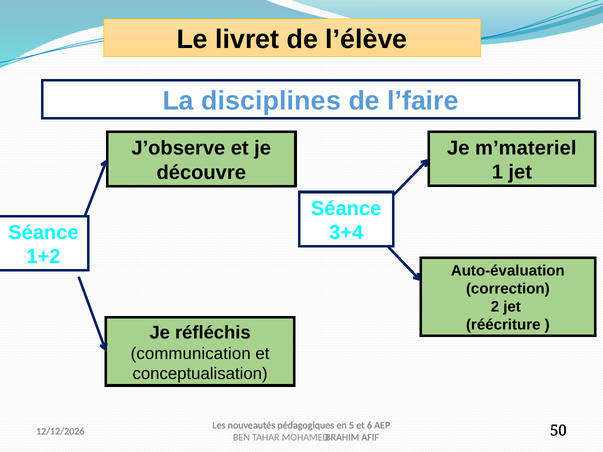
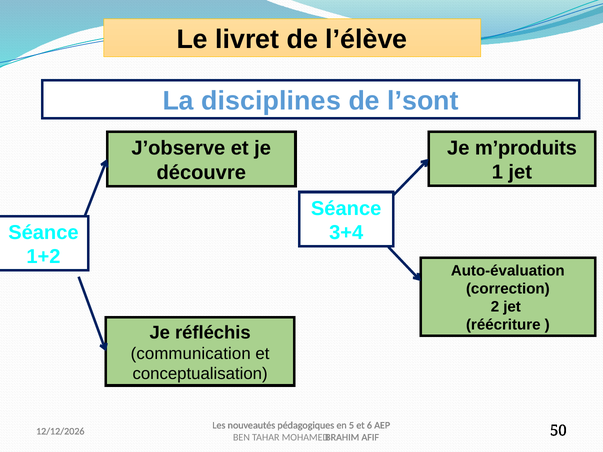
l’faire: l’faire -> l’sont (423, 101)
m’materiel: m’materiel -> m’produits (526, 148)
